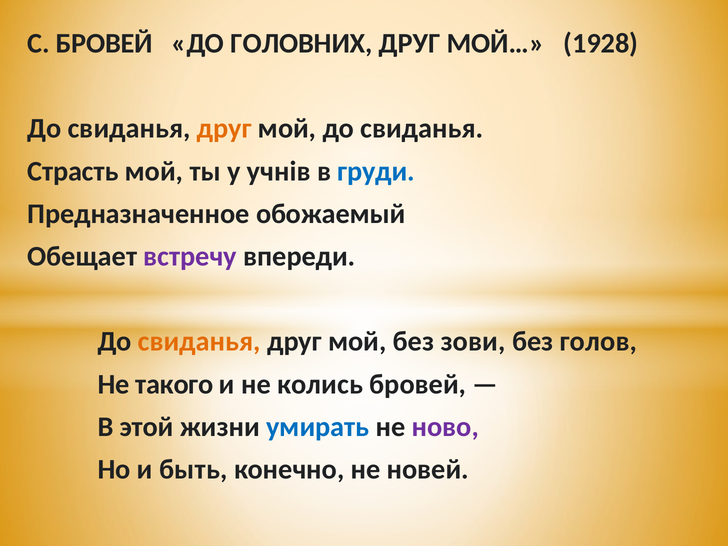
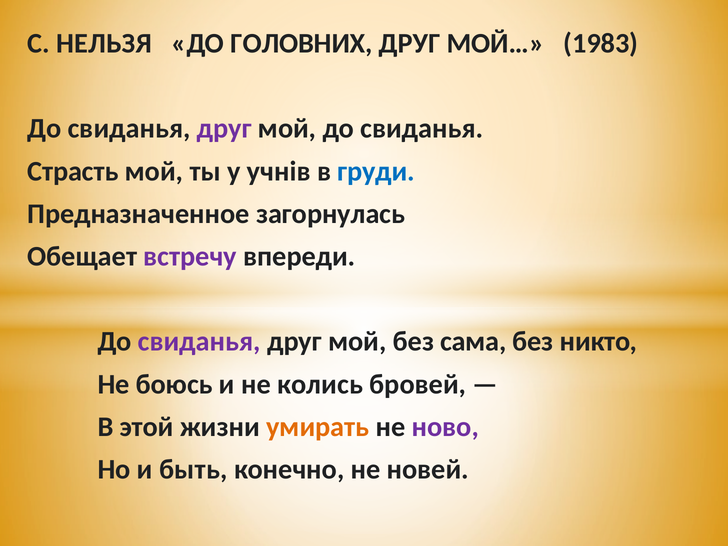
С БРОВЕЙ: БРОВЕЙ -> НЕЛЬЗЯ (104, 43)
1928: 1928 -> 1983 (601, 43)
друг colour: orange -> purple (224, 129)
обожаемый: обожаемый -> загорнулась (331, 214)
свиданья colour: orange -> purple (199, 342)
зови: зови -> сама (473, 342)
голов: голов -> никто (599, 342)
такого: такого -> боюсь (174, 384)
умирать colour: blue -> orange (318, 427)
